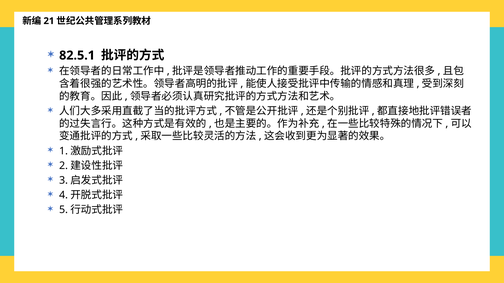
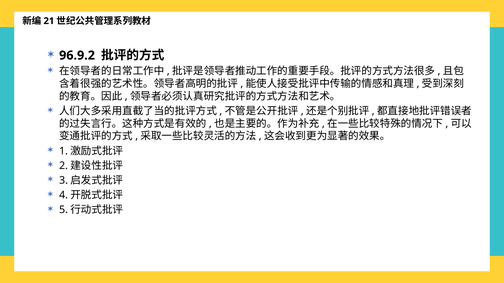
82.5.1: 82.5.1 -> 96.9.2 (77, 56)
